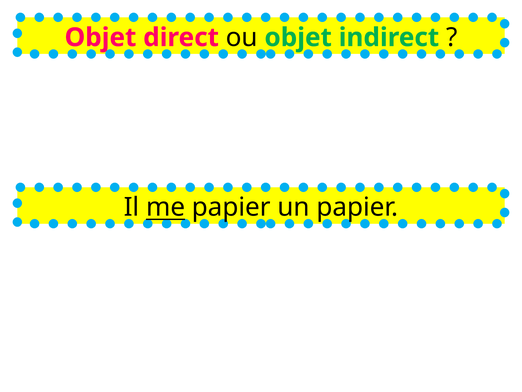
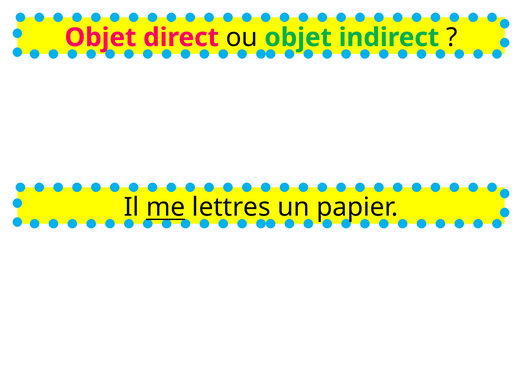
me papier: papier -> lettres (231, 207)
